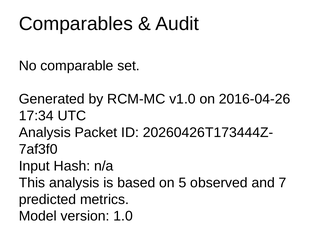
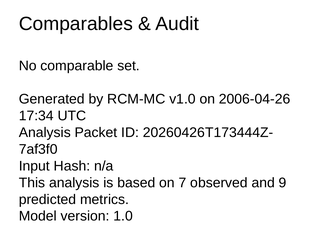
2016-04-26: 2016-04-26 -> 2006-04-26 (255, 99)
5: 5 -> 7 (182, 183)
7: 7 -> 9 (283, 183)
